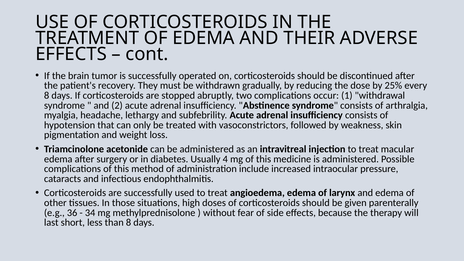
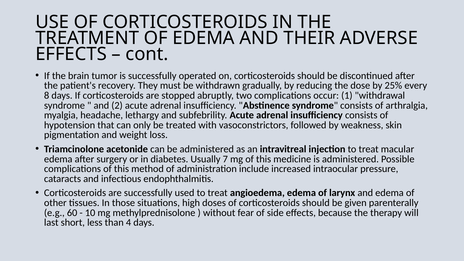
4: 4 -> 7 (225, 159)
36: 36 -> 60 (72, 213)
34: 34 -> 10 (90, 213)
than 8: 8 -> 4 (129, 223)
